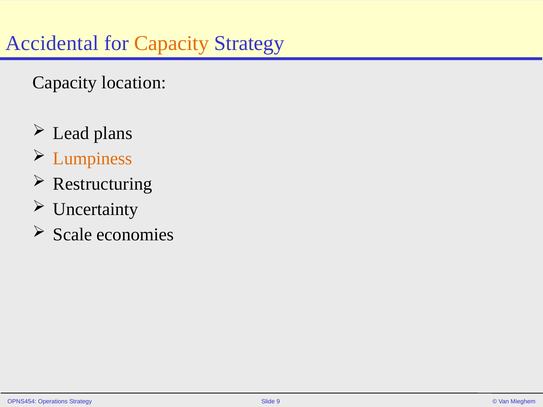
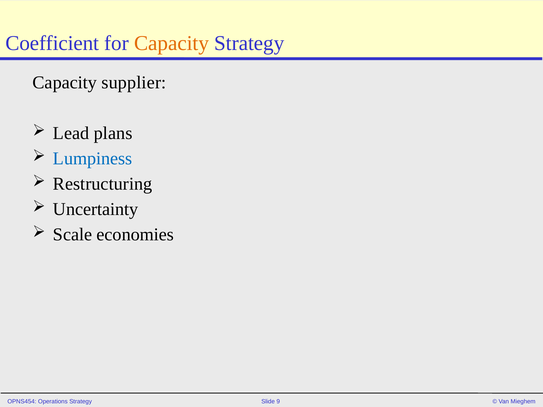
Accidental: Accidental -> Coefficient (52, 43)
location: location -> supplier (134, 83)
Lumpiness colour: orange -> blue (93, 159)
